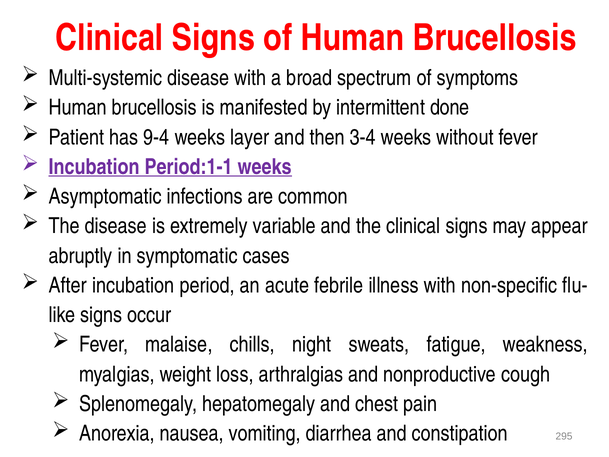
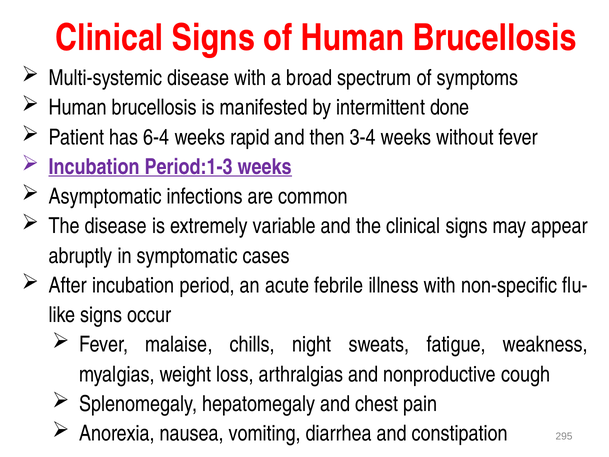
9-4: 9-4 -> 6-4 (156, 137)
layer: layer -> rapid (250, 137)
Period:1-1: Period:1-1 -> Period:1-3 (189, 167)
